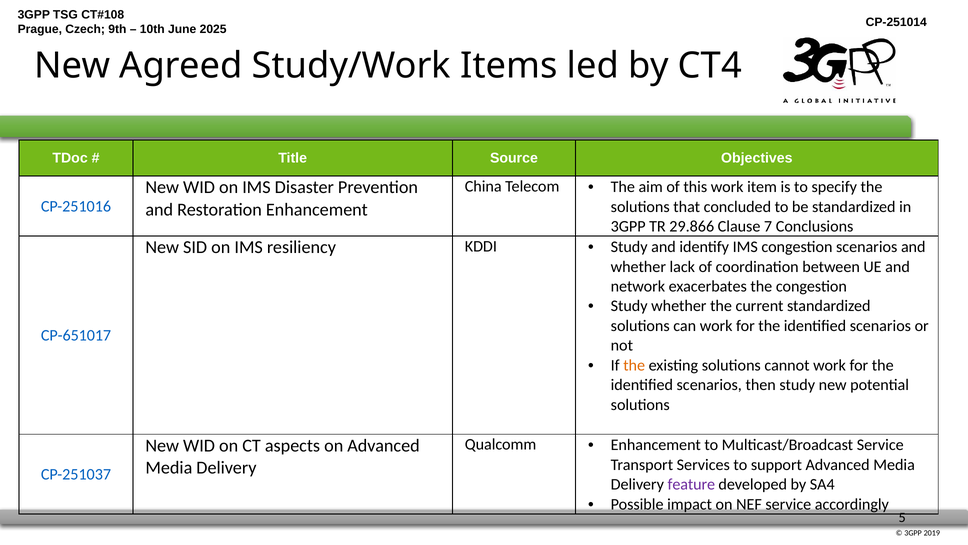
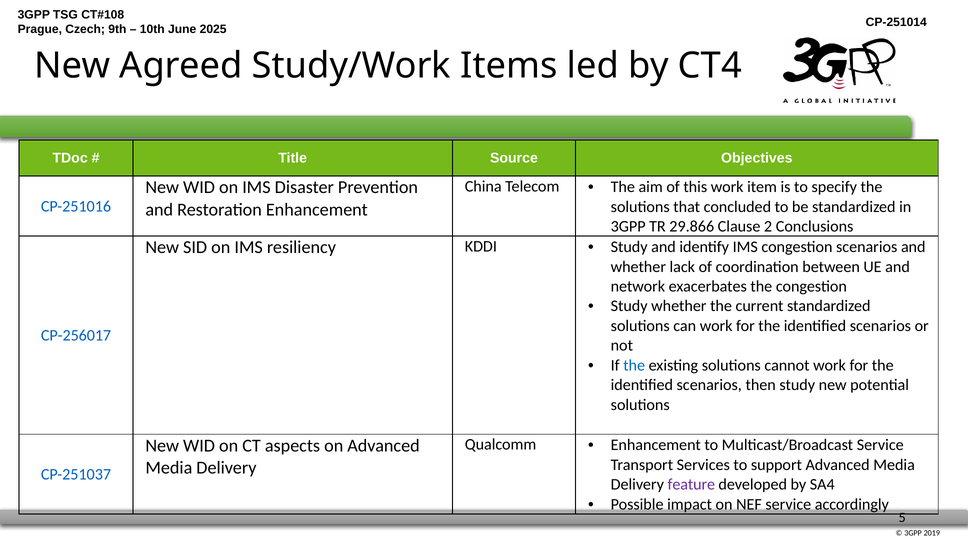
7: 7 -> 2 (768, 226)
CP-651017: CP-651017 -> CP-256017 (76, 335)
the colour: orange -> blue (634, 365)
